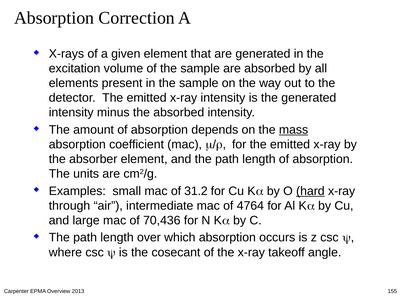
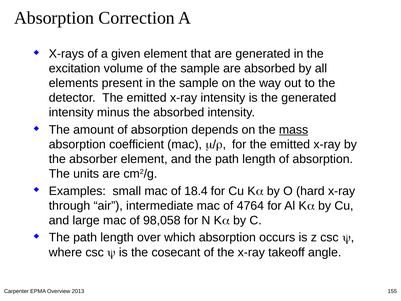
31.2: 31.2 -> 18.4 (196, 191)
hard underline: present -> none (310, 191)
70,436: 70,436 -> 98,058 (162, 220)
